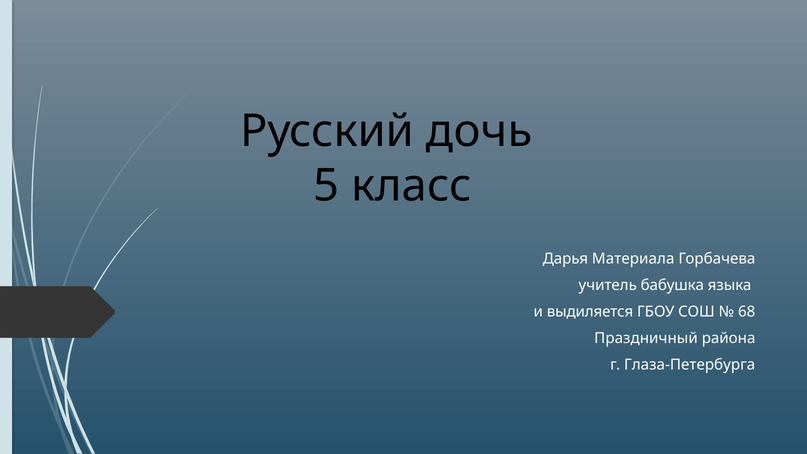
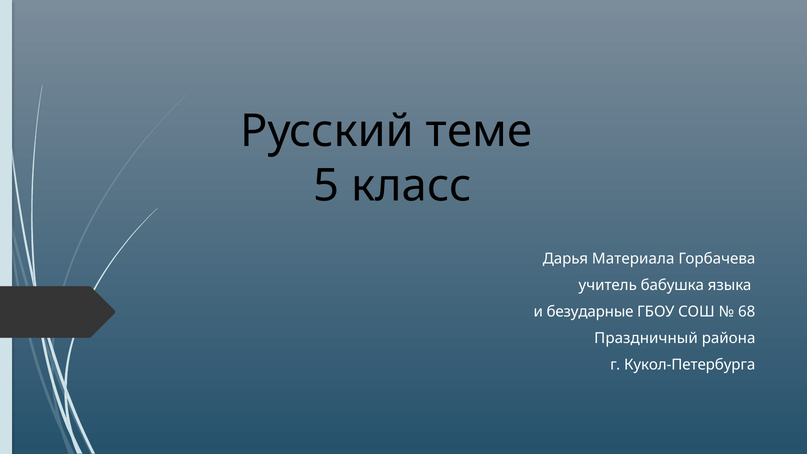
дочь: дочь -> теме (479, 131)
выдиляется: выдиляется -> безударные (590, 312)
Глаза-Петербурга: Глаза-Петербурга -> Кукол-Петербурга (690, 365)
